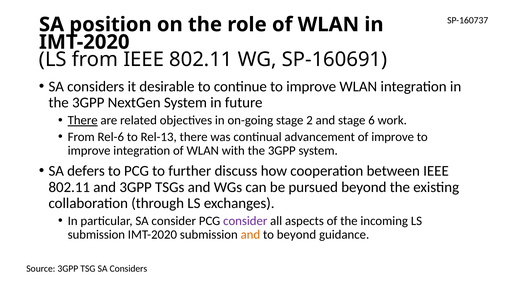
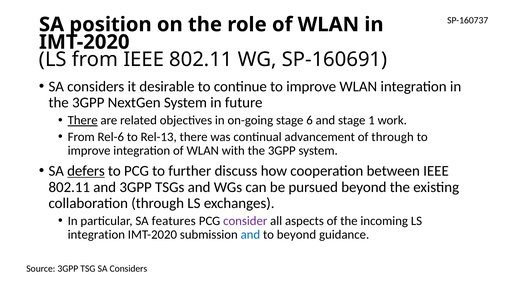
2: 2 -> 6 (310, 120)
6: 6 -> 1 (372, 120)
of improve: improve -> through (393, 137)
defers underline: none -> present (86, 171)
SA consider: consider -> features (174, 220)
submission: submission -> integration (96, 234)
and colour: orange -> blue (250, 234)
